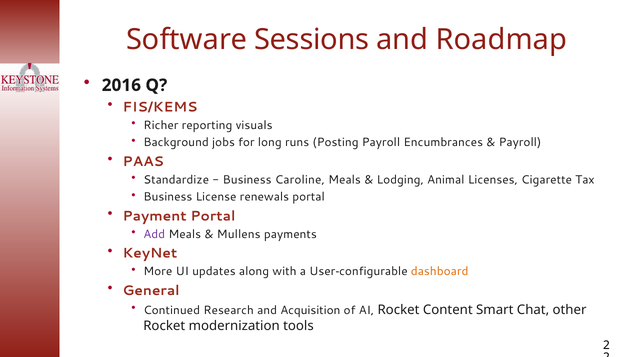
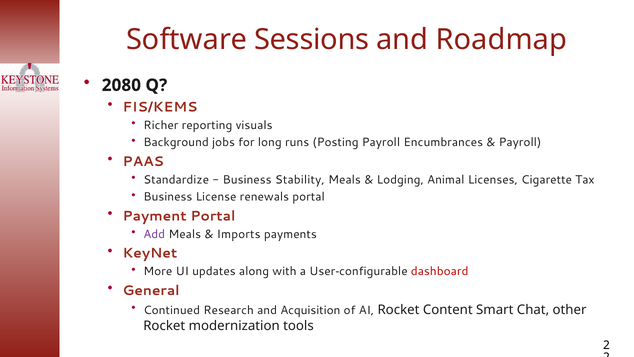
2016: 2016 -> 2080 (121, 85)
Caroline: Caroline -> Stability (300, 180)
Mullens: Mullens -> Imports (239, 234)
dashboard colour: orange -> red (440, 271)
